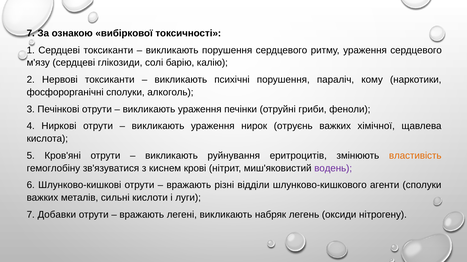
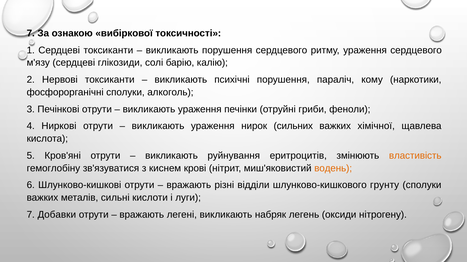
отруєнь: отруєнь -> сильних (293, 126)
водень colour: purple -> orange (333, 169)
агенти: агенти -> грунту (385, 186)
